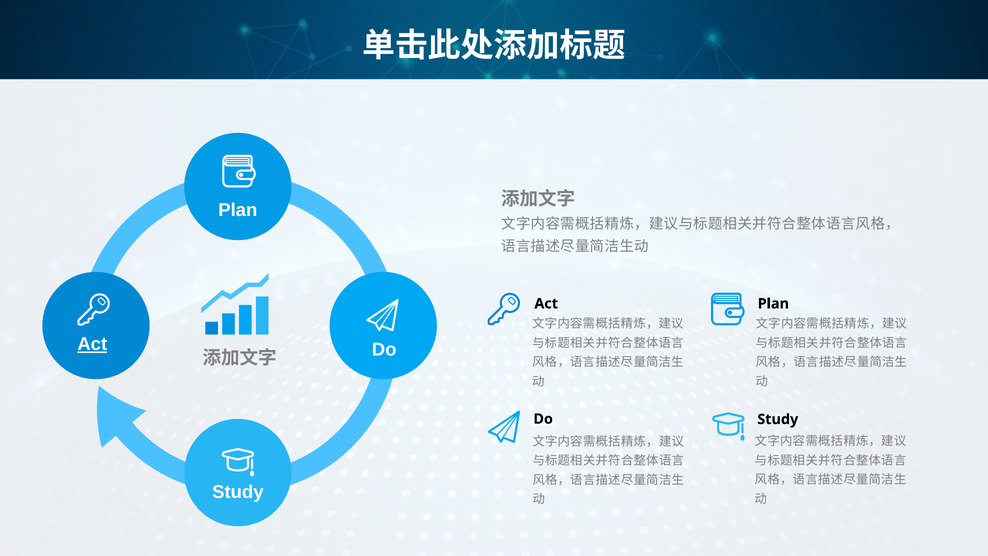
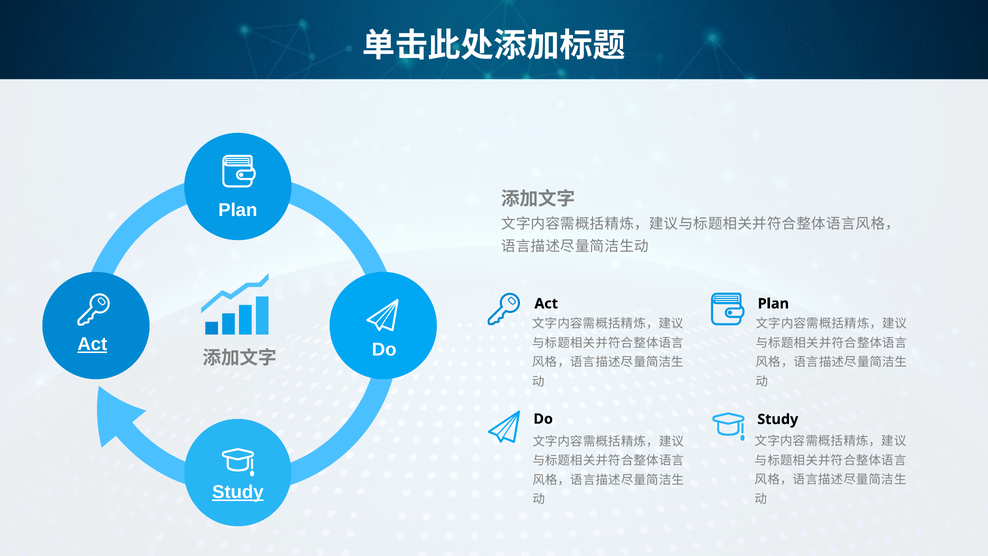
Study underline: none -> present (238, 492)
